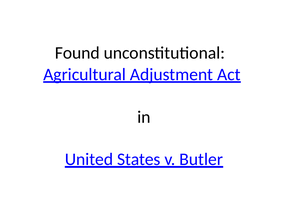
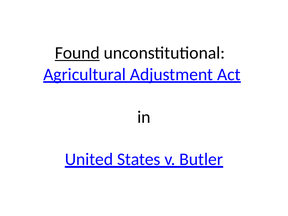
Found underline: none -> present (77, 53)
